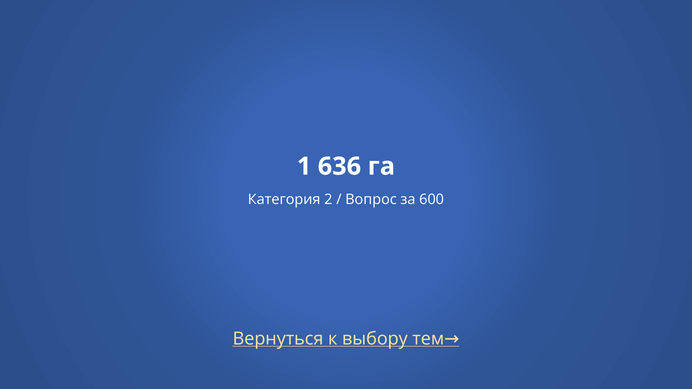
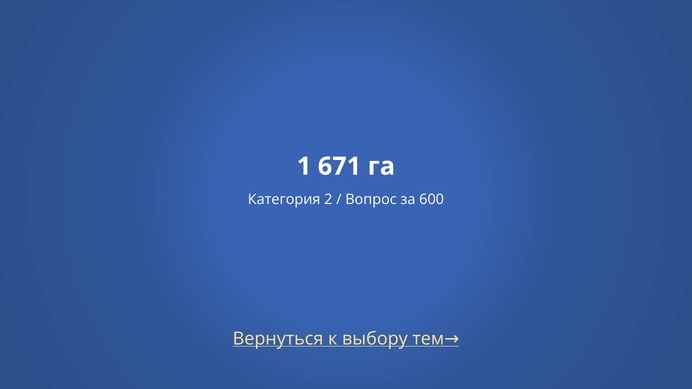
636: 636 -> 671 (339, 166)
